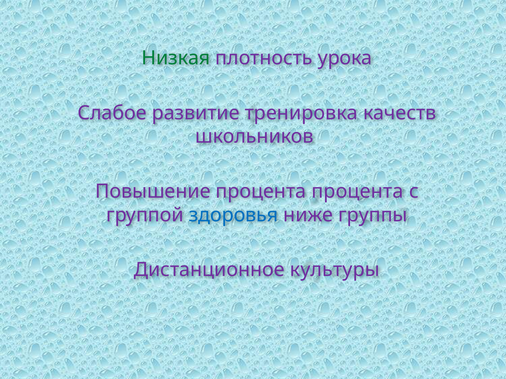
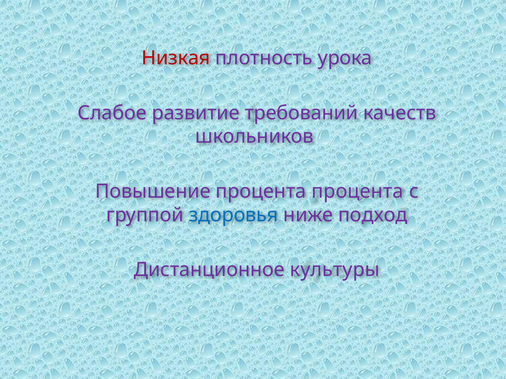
Низкая colour: green -> red (176, 58)
тренировка: тренировка -> требований (301, 113)
группы: группы -> подход (373, 215)
